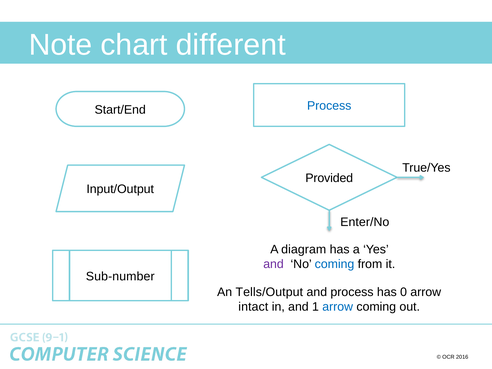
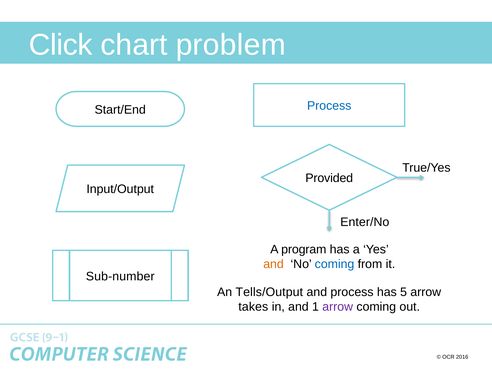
Note: Note -> Click (61, 45)
different: different -> problem (231, 45)
diagram: diagram -> program (304, 249)
and colour: purple -> orange (273, 264)
0: 0 -> 5 (404, 292)
intact: intact -> takes (253, 307)
arrow colour: blue -> purple (338, 307)
